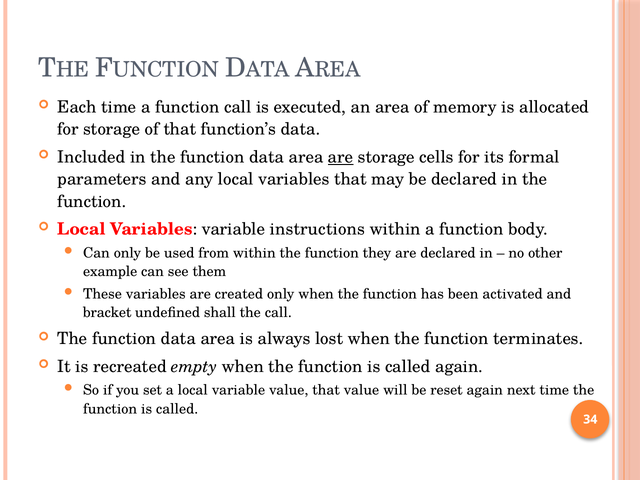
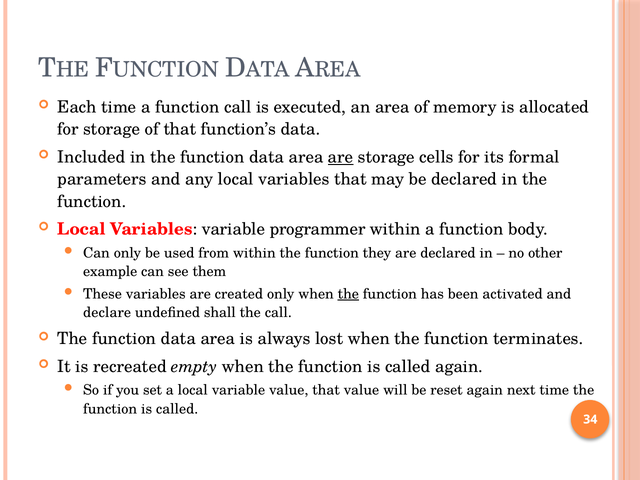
instructions: instructions -> programmer (318, 229)
the underline: none -> present (348, 294)
bracket: bracket -> declare (107, 313)
